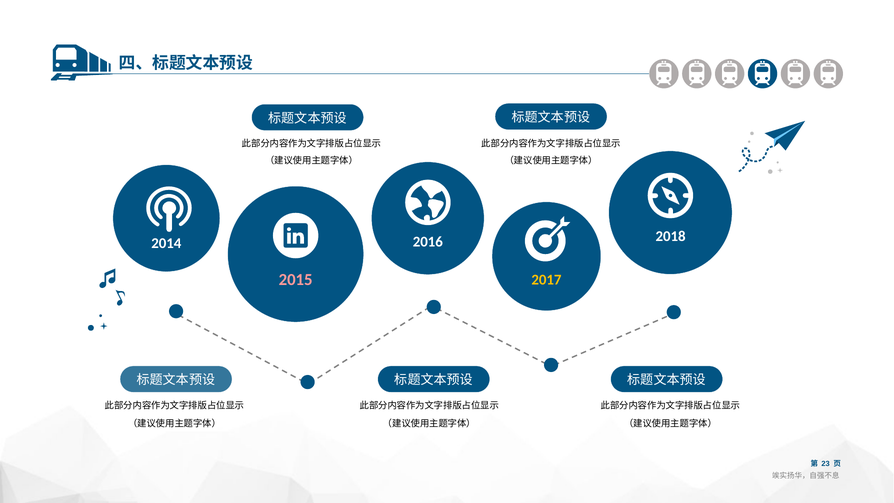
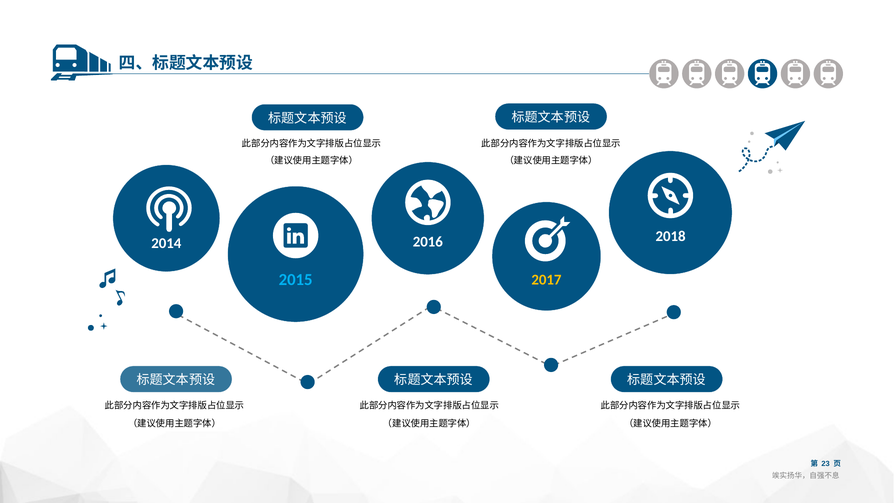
2015 colour: pink -> light blue (296, 279)
